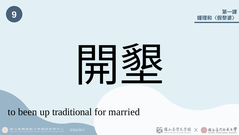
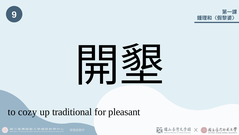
been: been -> cozy (28, 112)
married: married -> pleasant (124, 112)
